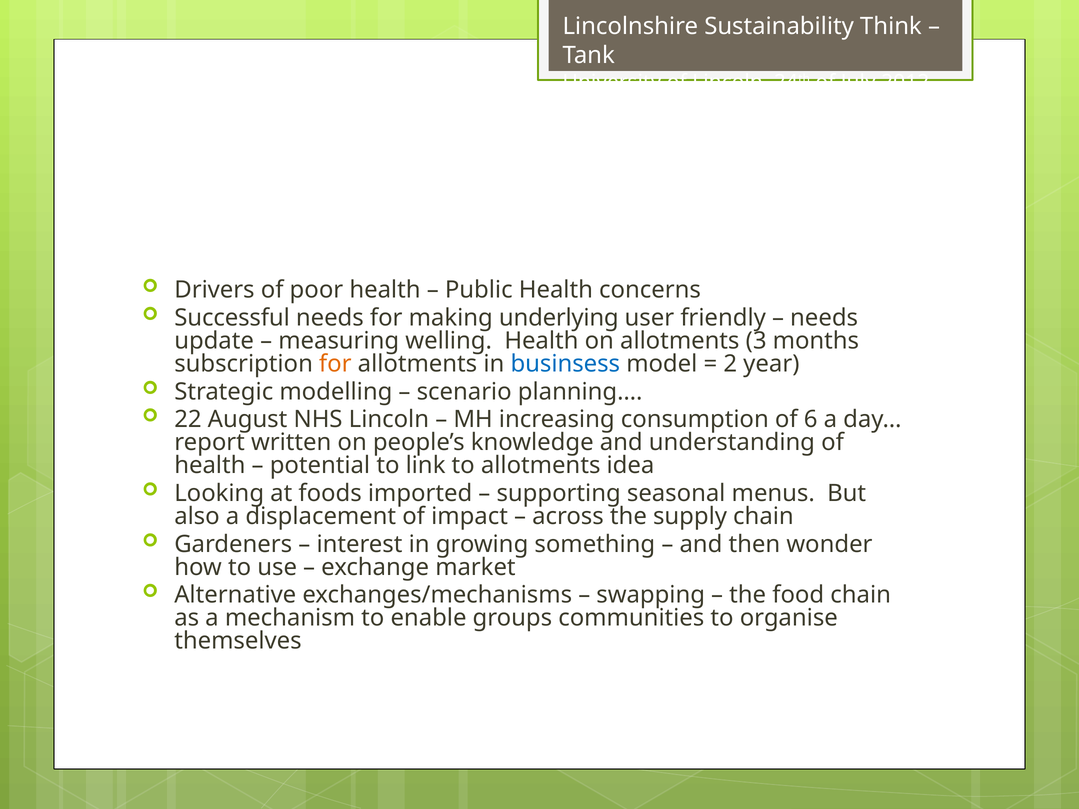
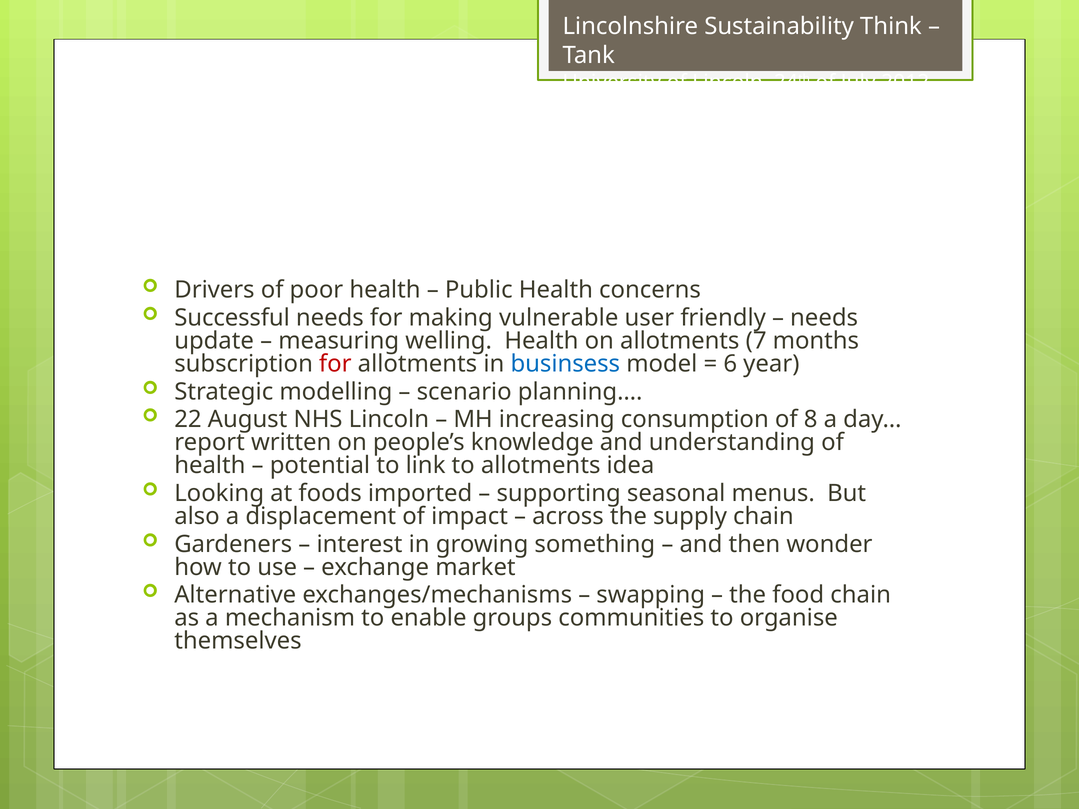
underlying: underlying -> vulnerable (559, 318)
3: 3 -> 7 (756, 341)
for colour: orange -> red (335, 364)
2: 2 -> 6 (730, 364)
6: 6 -> 8 (811, 420)
